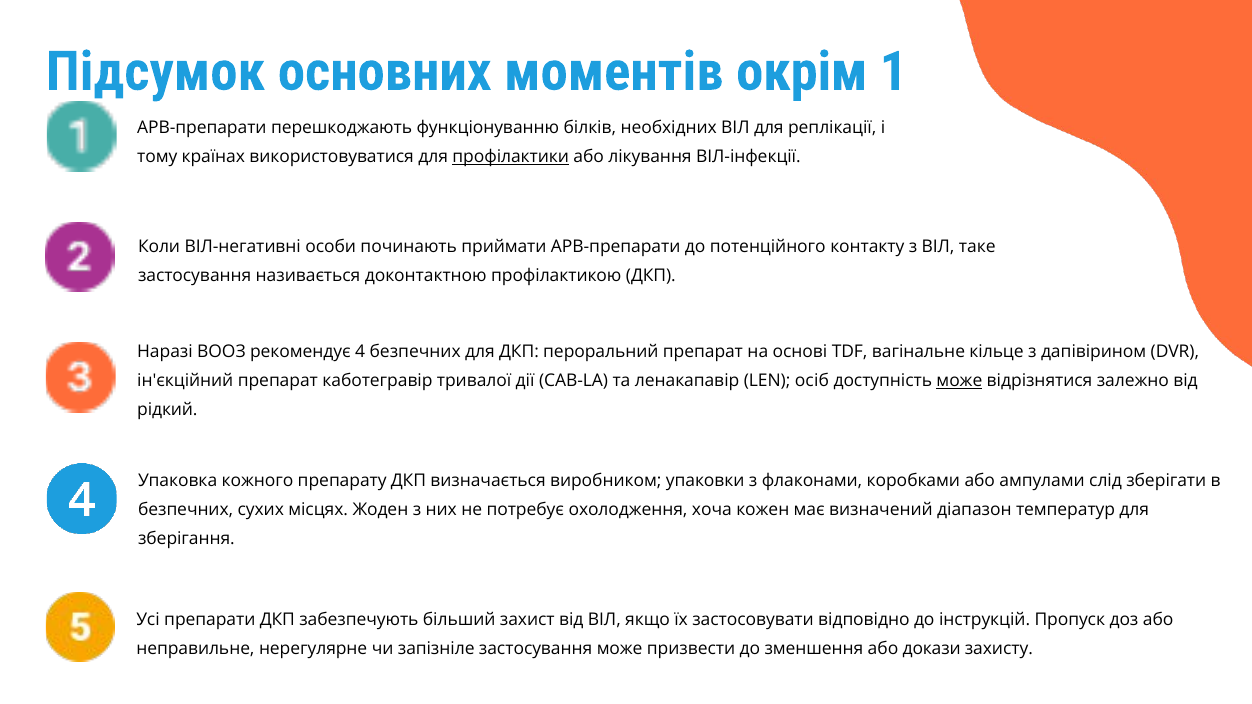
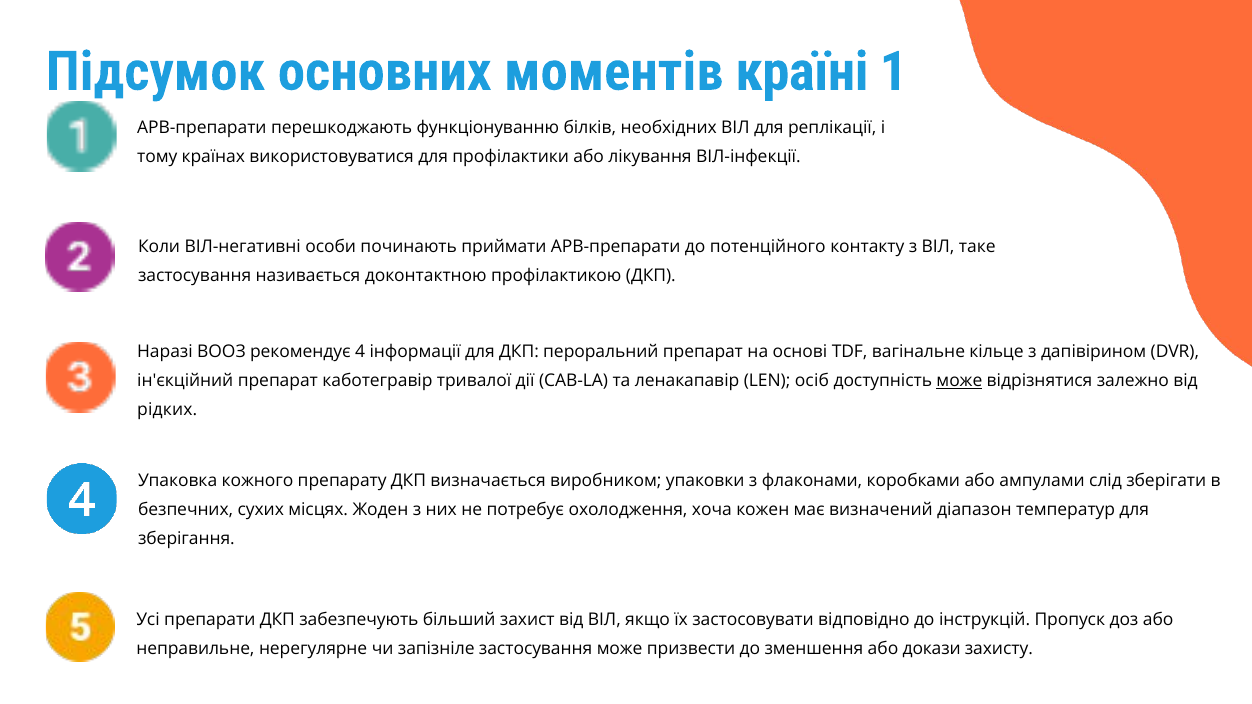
окрім: окрім -> країні (802, 72)
профілактики underline: present -> none (511, 157)
4 безпечних: безпечних -> інформації (415, 351)
рідкий: рідкий -> рідких (167, 410)
